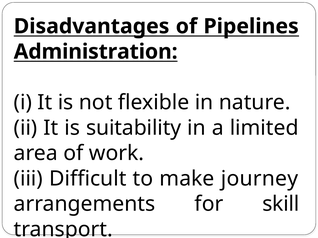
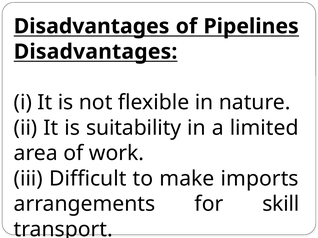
Administration: Administration -> Disadvantages (96, 52)
journey: journey -> imports (260, 179)
